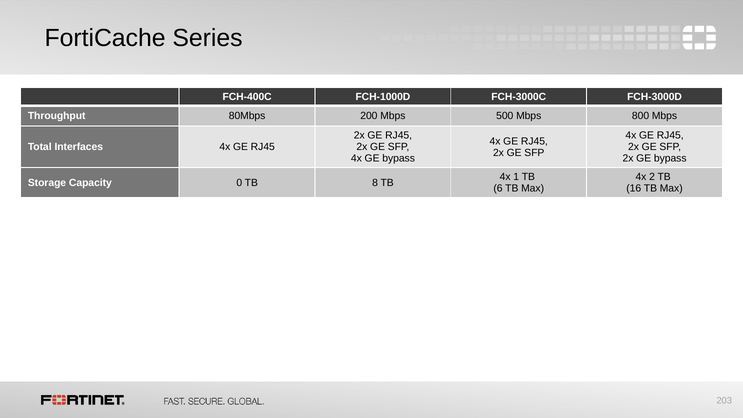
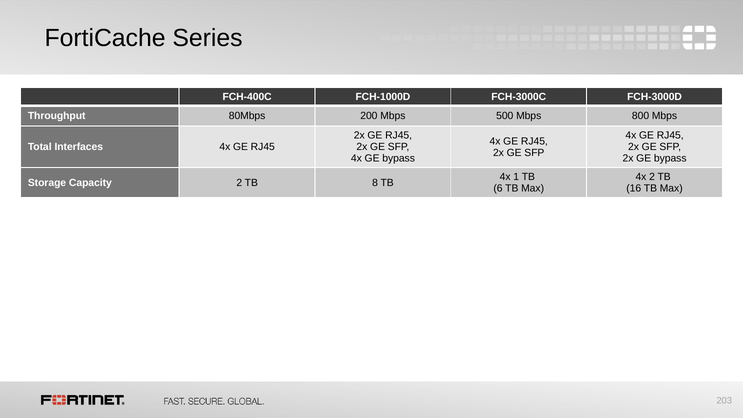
Capacity 0: 0 -> 2 (239, 183)
